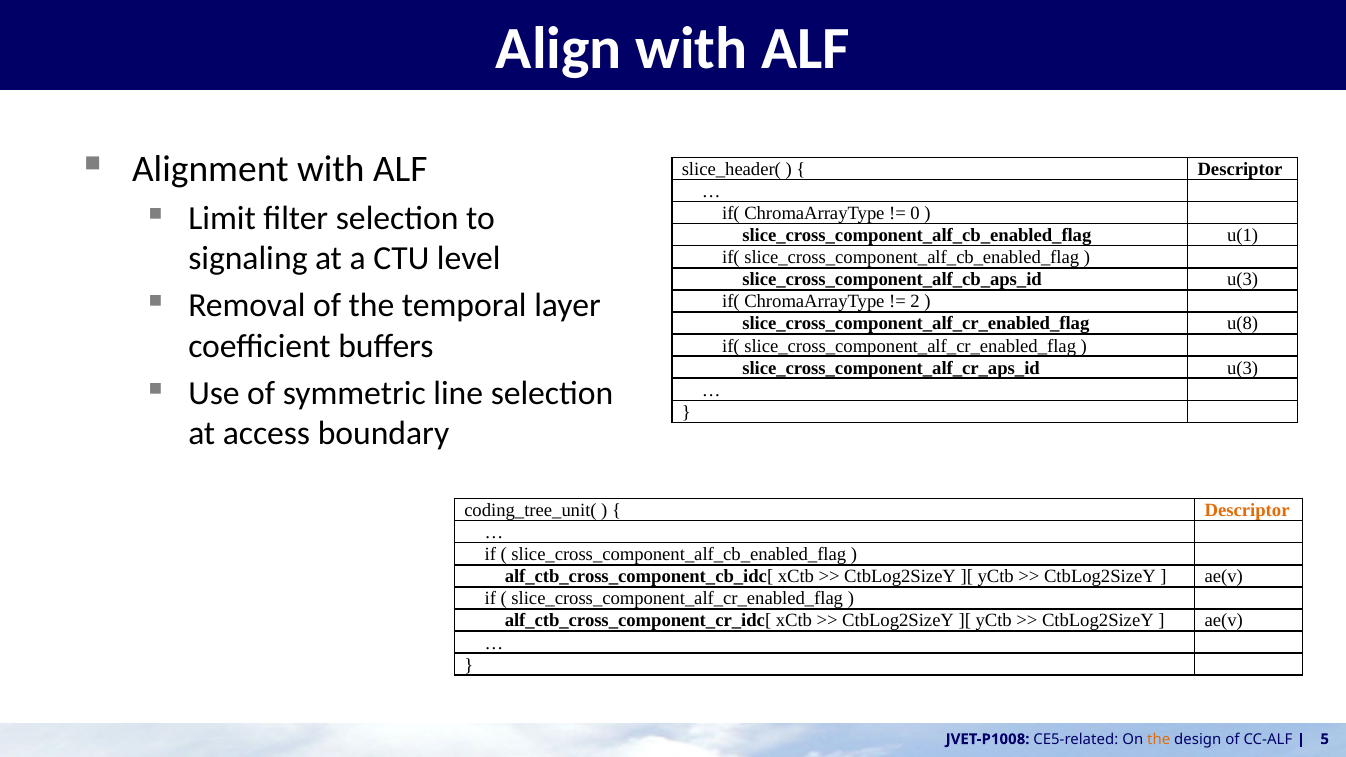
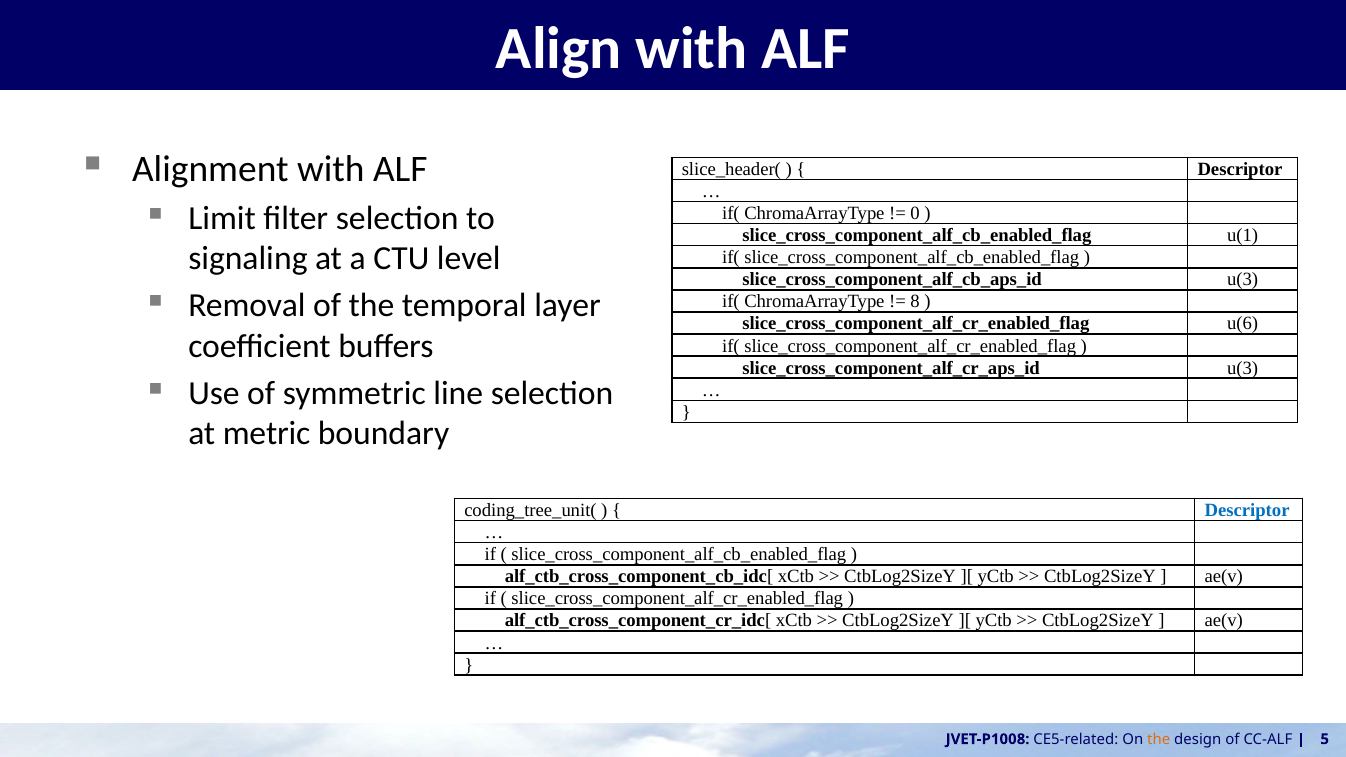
2: 2 -> 8 (915, 302)
u(8: u(8 -> u(6 (1243, 324)
access: access -> metric (267, 434)
Descriptor colour: orange -> blue (1247, 510)
